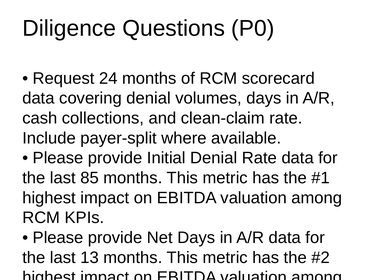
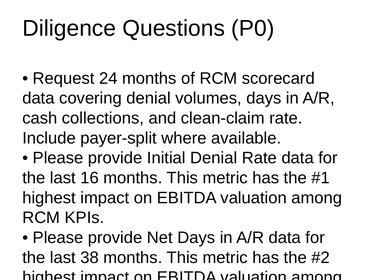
85: 85 -> 16 (90, 178)
13: 13 -> 38 (90, 257)
